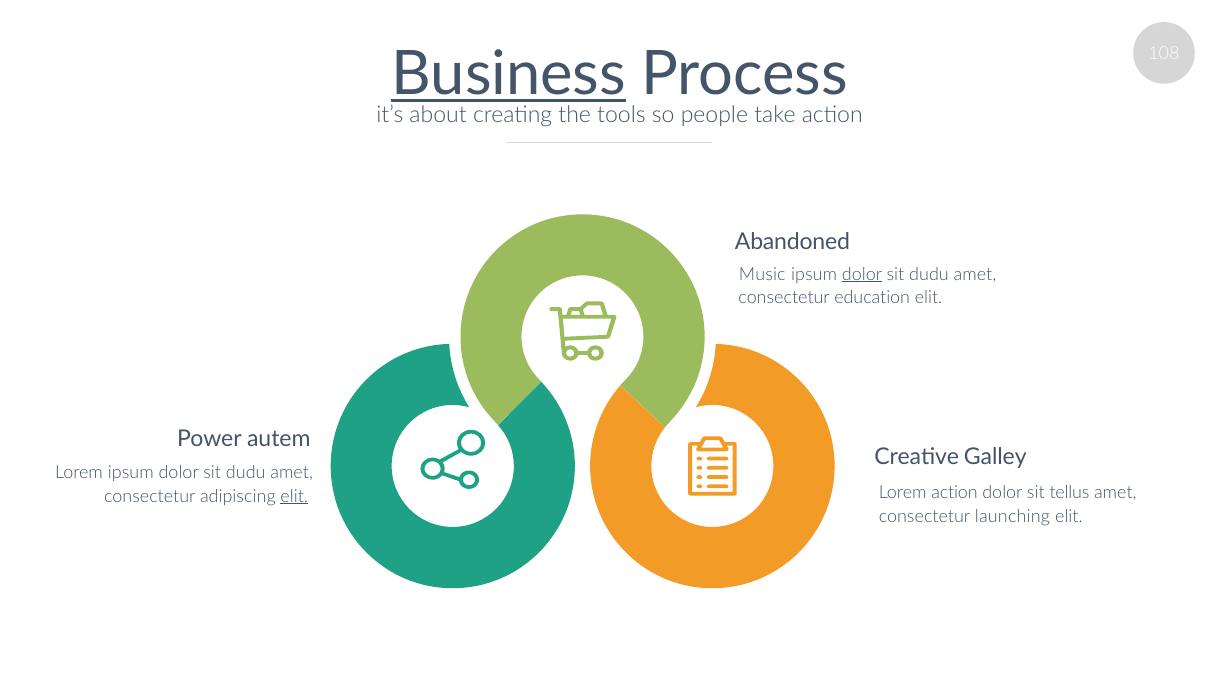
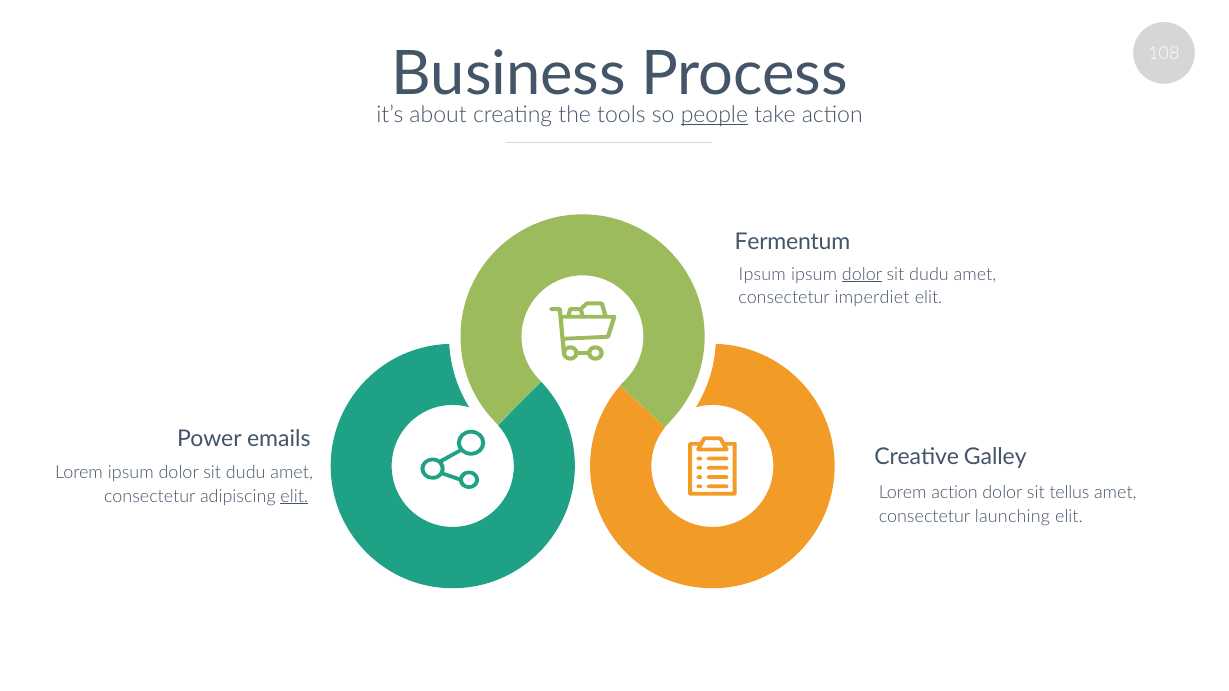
Business underline: present -> none (509, 74)
people underline: none -> present (714, 115)
Abandoned: Abandoned -> Fermentum (792, 242)
Music: Music -> Ipsum (762, 274)
education: education -> imperdiet (872, 298)
autem: autem -> emails (279, 440)
